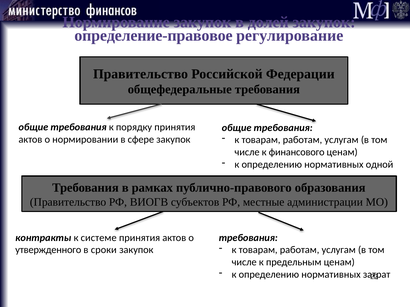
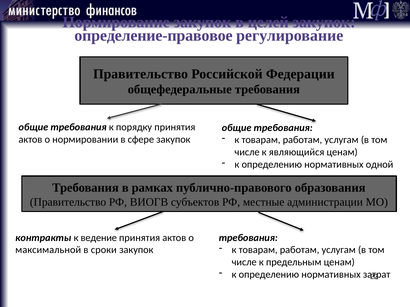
долей: долей -> целей (268, 22)
финансового: финансового -> являющийся (297, 152)
системе: системе -> ведение (99, 238)
утвержденного: утвержденного -> максимальной (48, 250)
